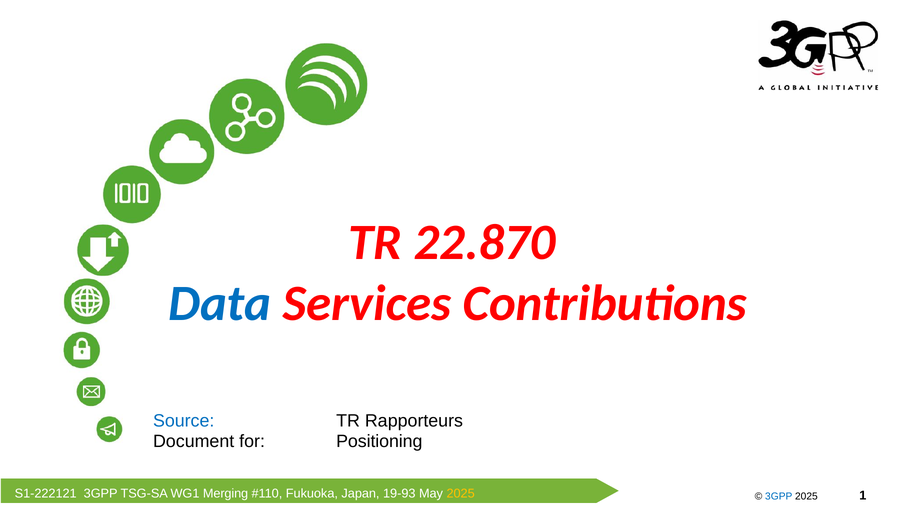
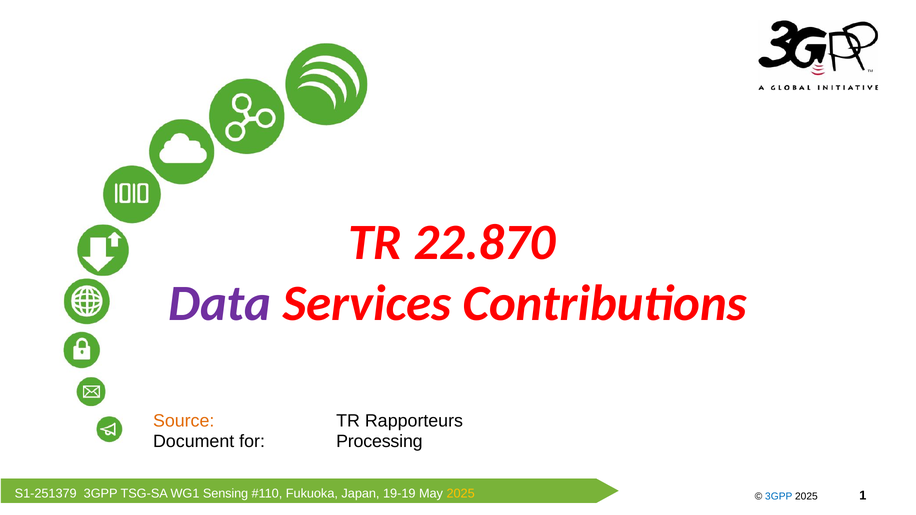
Data colour: blue -> purple (220, 304)
Source colour: blue -> orange (184, 421)
Positioning: Positioning -> Processing (379, 442)
S1-222121: S1-222121 -> S1-251379 (46, 494)
Merging: Merging -> Sensing (226, 494)
19-93: 19-93 -> 19-19 (399, 494)
